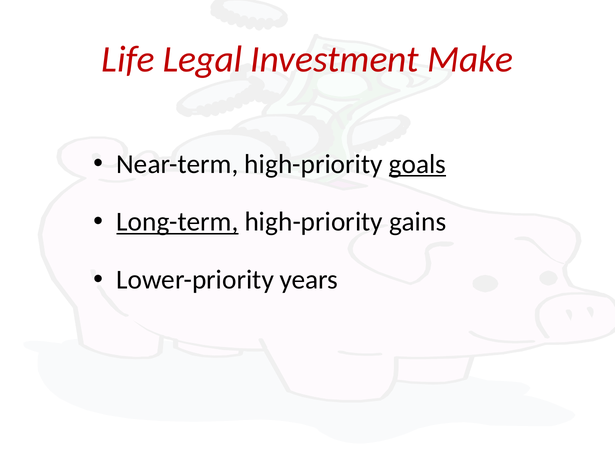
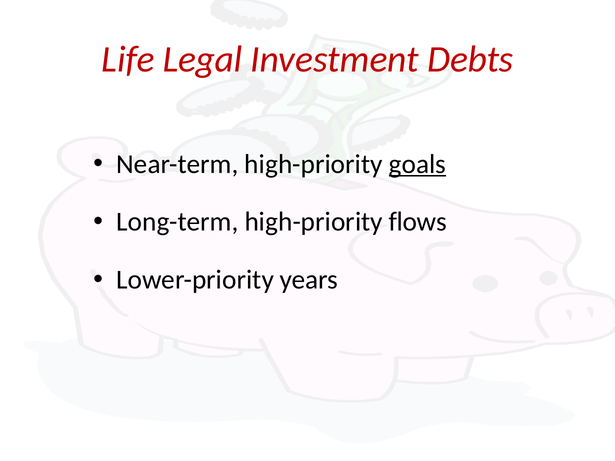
Make: Make -> Debts (470, 60)
Long-term underline: present -> none (177, 222)
gains: gains -> flows (418, 222)
